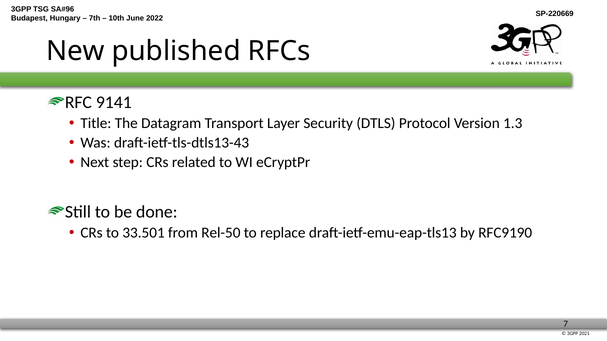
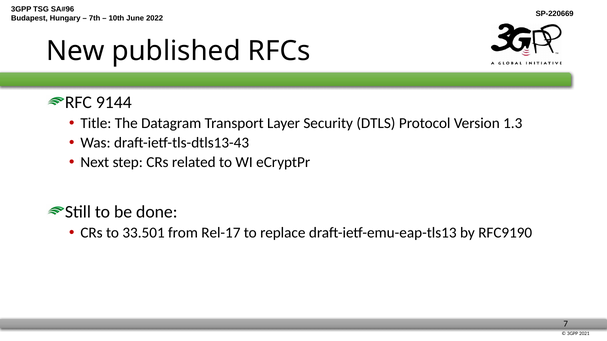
9141: 9141 -> 9144 (114, 103)
Rel-50: Rel-50 -> Rel-17 (221, 233)
